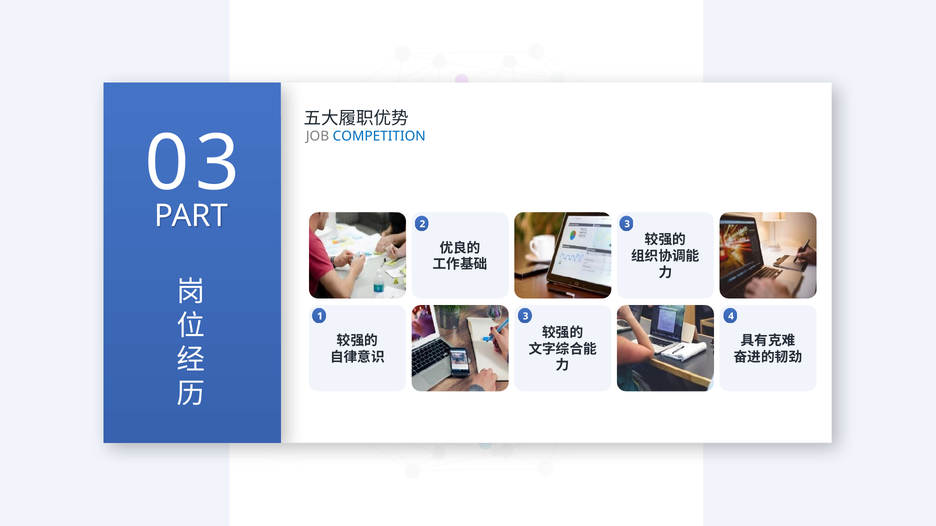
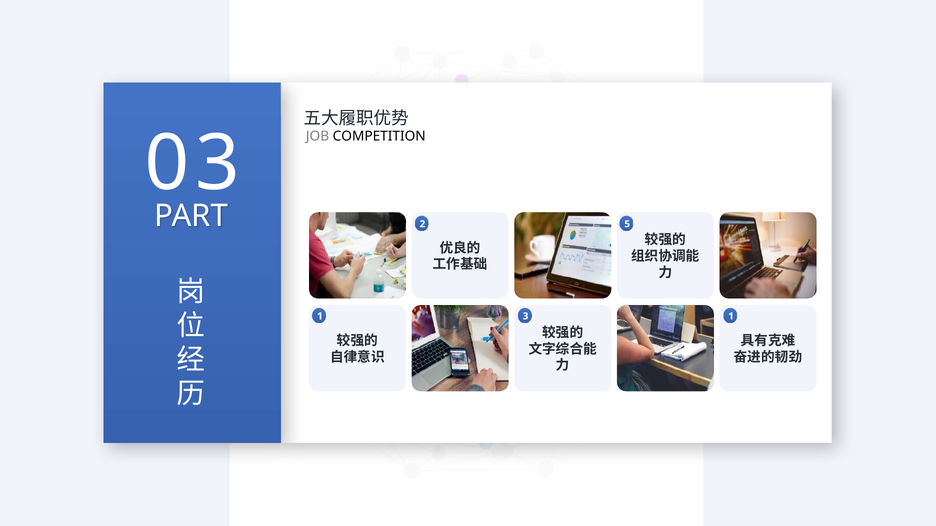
COMPETITION colour: blue -> black (379, 136)
2 3: 3 -> 5 (627, 224)
3 4: 4 -> 1 (731, 316)
